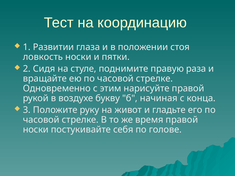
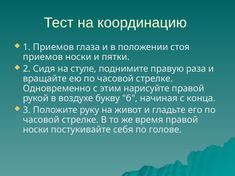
1 Развитии: Развитии -> Приемов (53, 47)
ловкость: ловкость -> приемов (43, 57)
